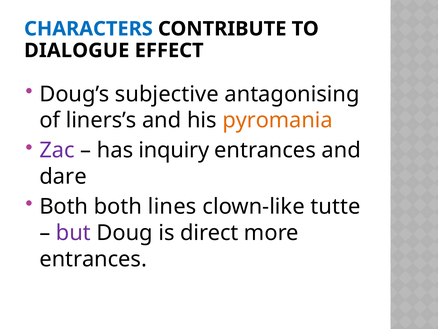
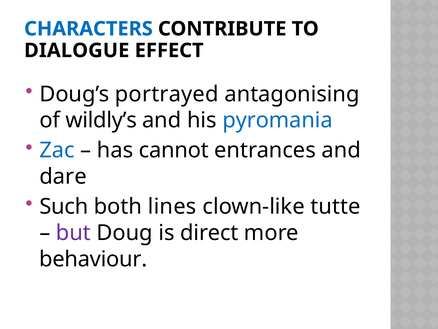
subjective: subjective -> portrayed (167, 94)
liners’s: liners’s -> wildly’s (101, 120)
pyromania colour: orange -> blue (278, 120)
Zac colour: purple -> blue (57, 150)
inquiry: inquiry -> cannot (174, 150)
Both: Both -> Such (64, 206)
entrances: entrances -> behaviour (93, 259)
